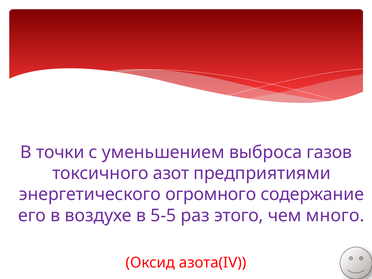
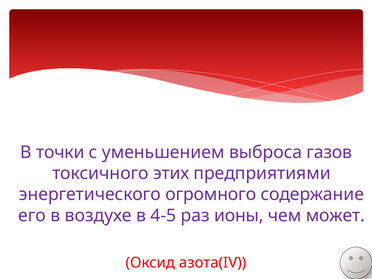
азот: азот -> этих (171, 173)
5-5: 5-5 -> 4-5 (163, 215)
этого: этого -> ионы (239, 215)
много: много -> может (335, 215)
